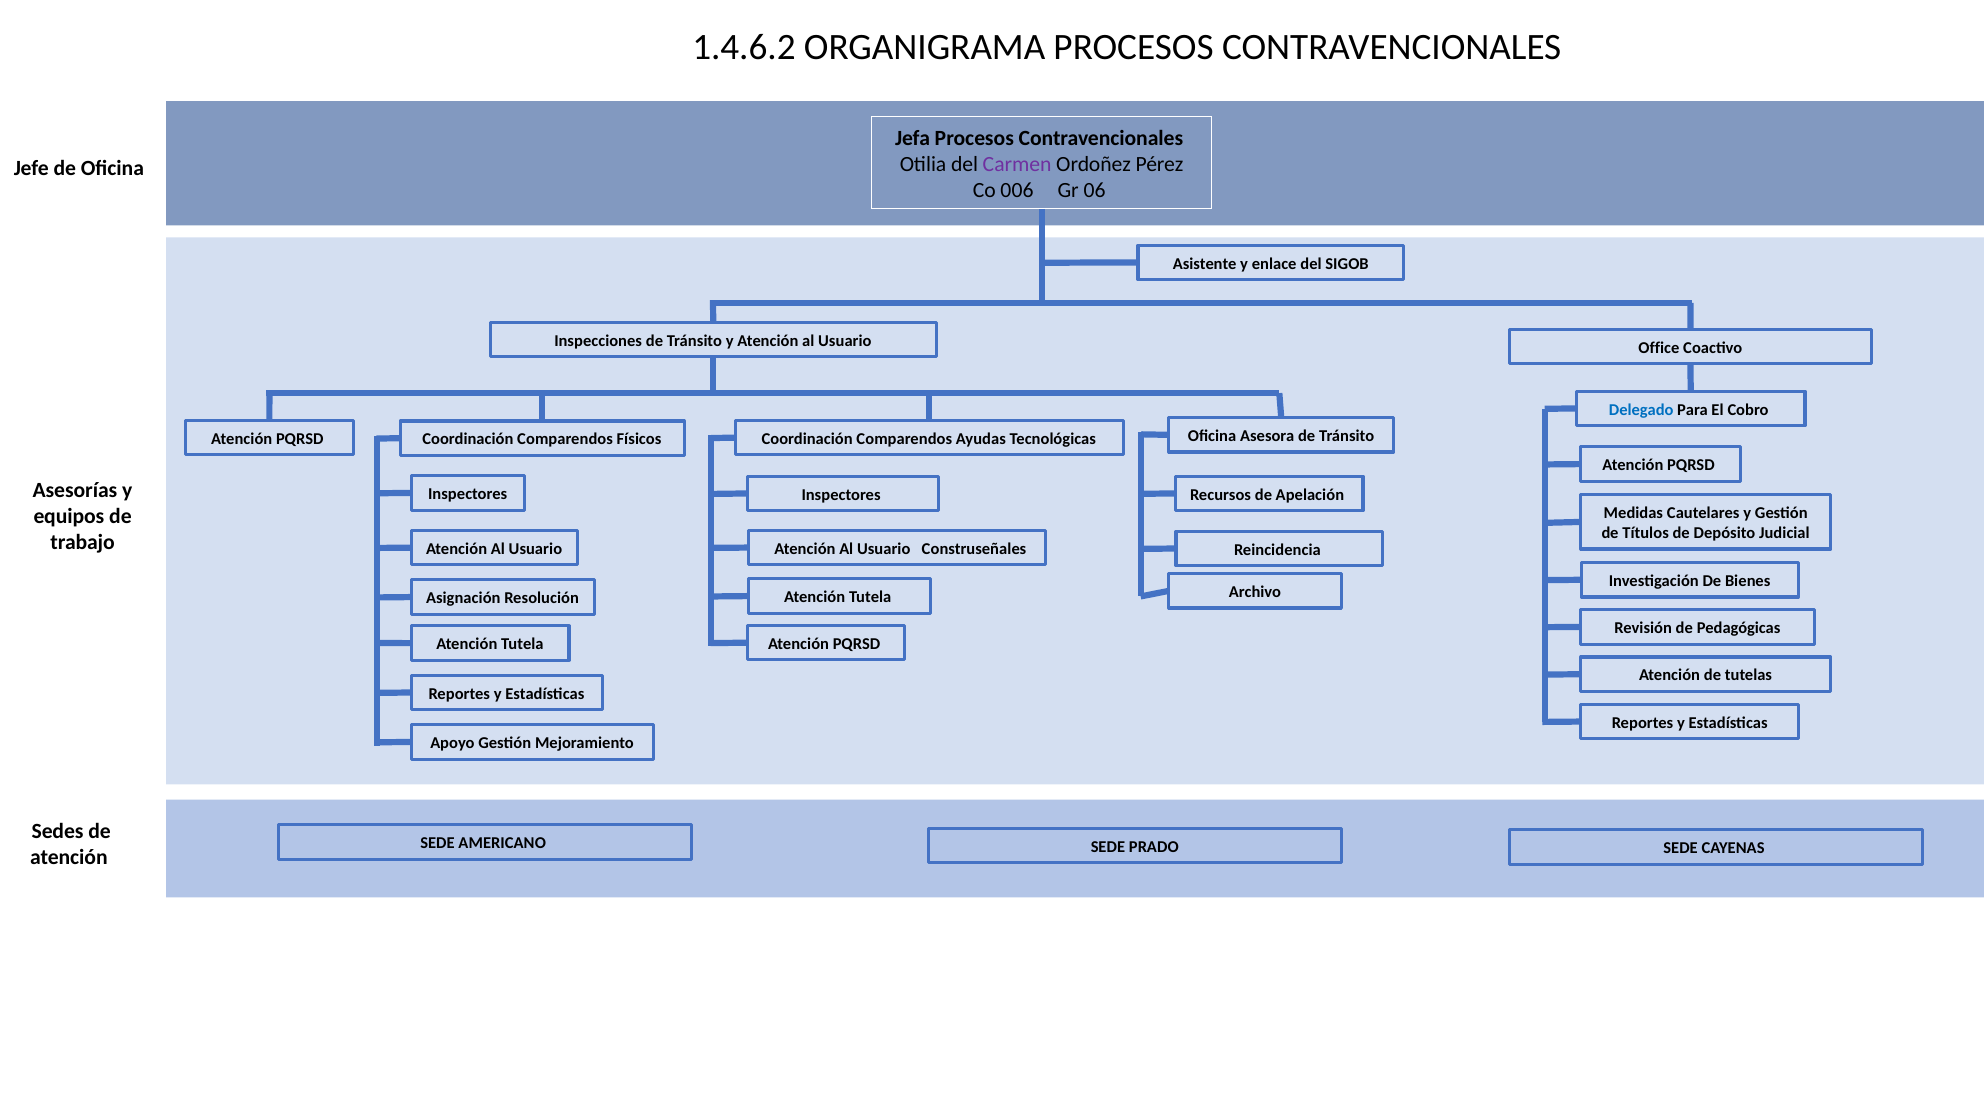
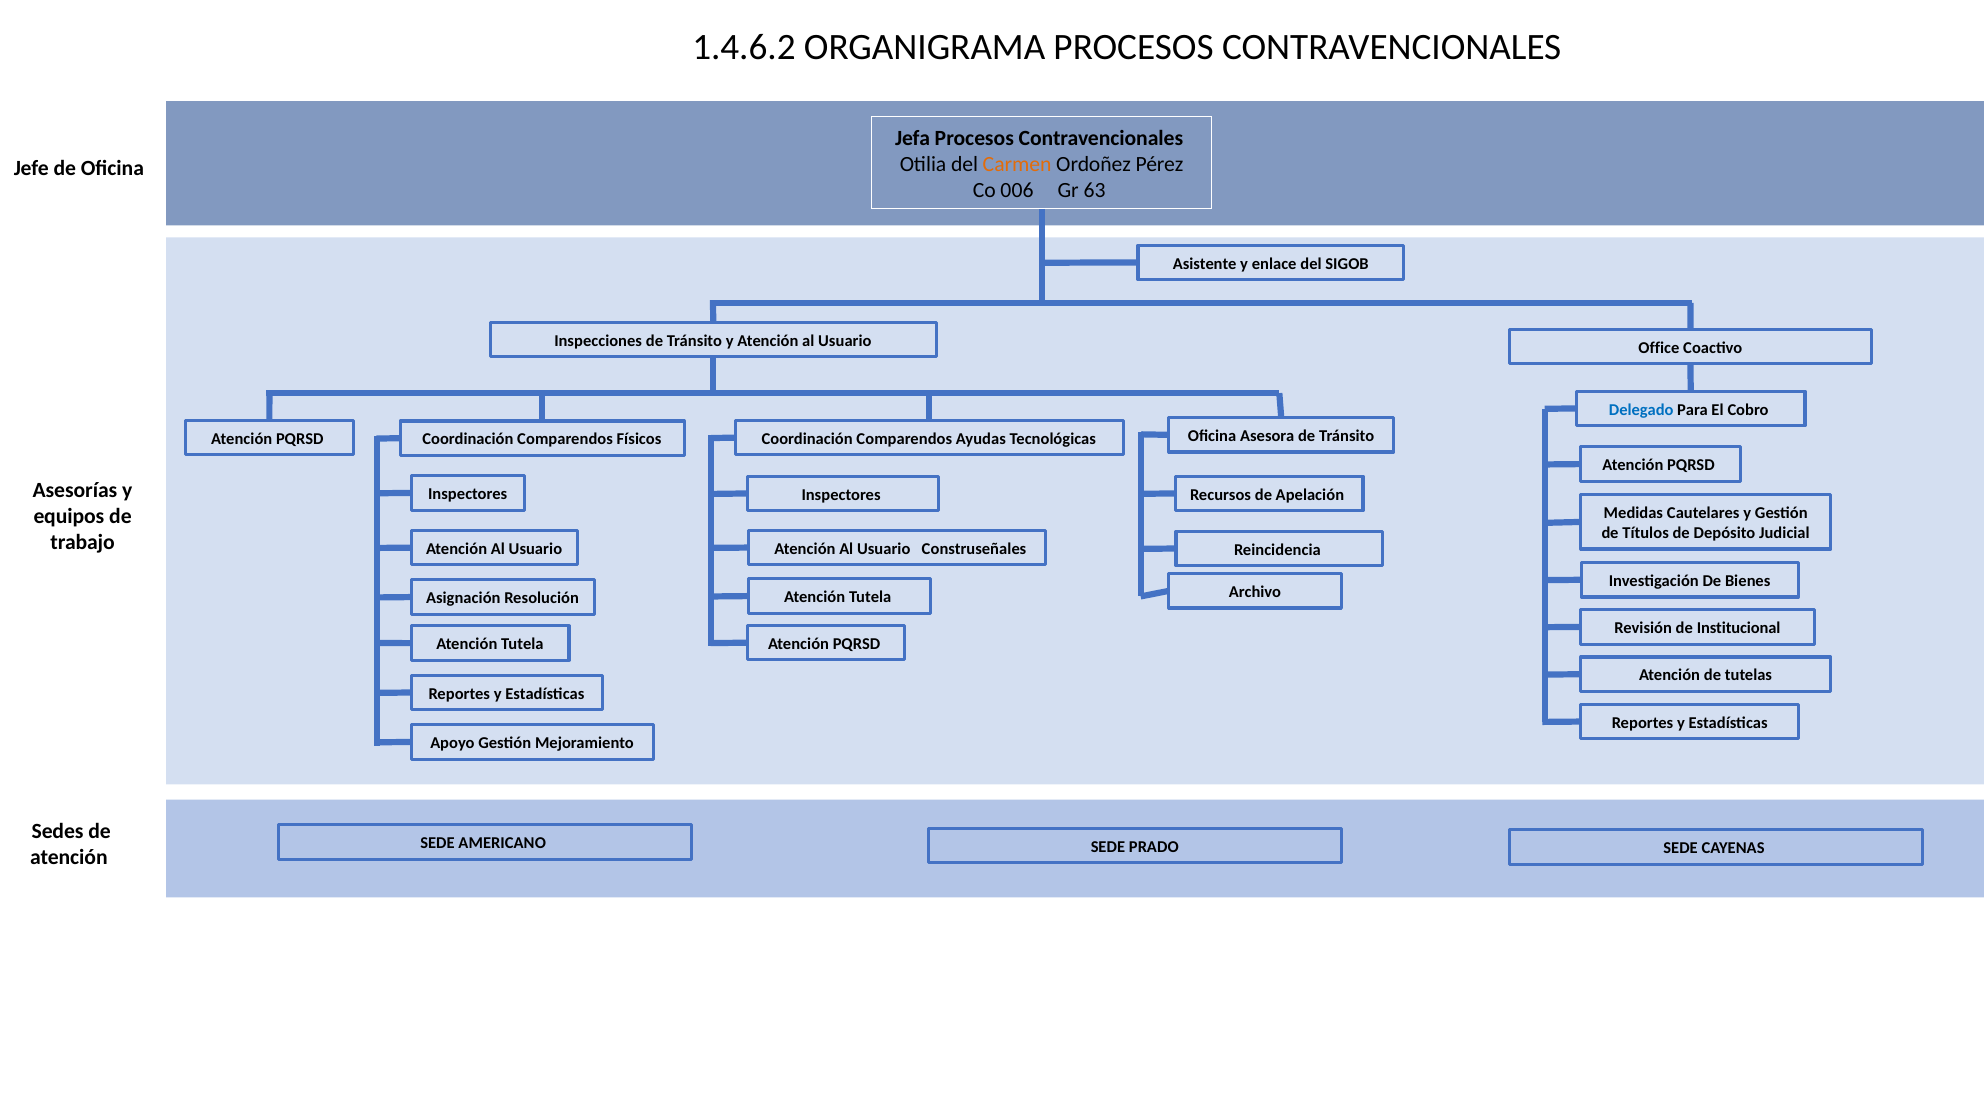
Carmen colour: purple -> orange (1017, 164)
06: 06 -> 63 (1095, 190)
Pedagógicas: Pedagógicas -> Institucional (1739, 628)
